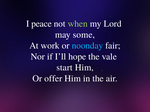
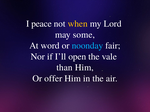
when colour: light green -> yellow (78, 24)
work: work -> word (50, 46)
hope: hope -> open (77, 57)
start: start -> than (64, 68)
